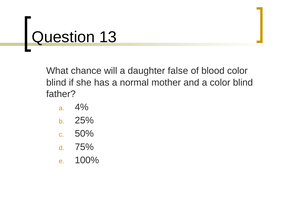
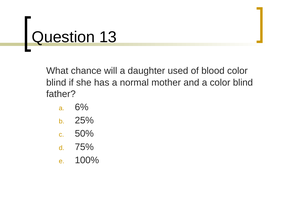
false: false -> used (178, 71)
4%: 4% -> 6% (82, 107)
